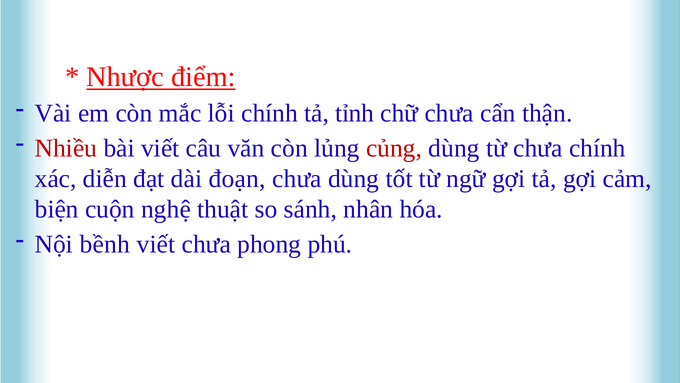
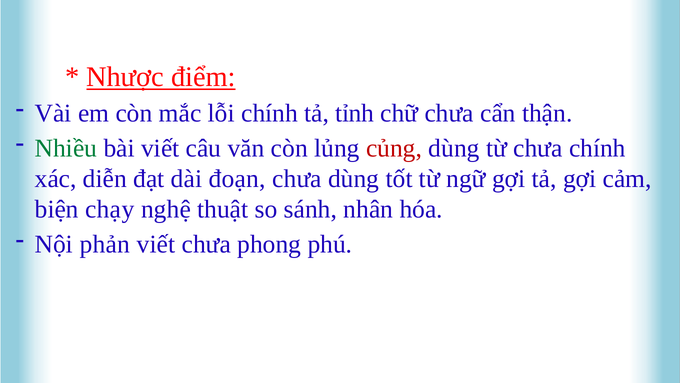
Nhiều colour: red -> green (66, 148)
cuộn: cuộn -> chạy (110, 210)
bềnh: bềnh -> phản (105, 245)
